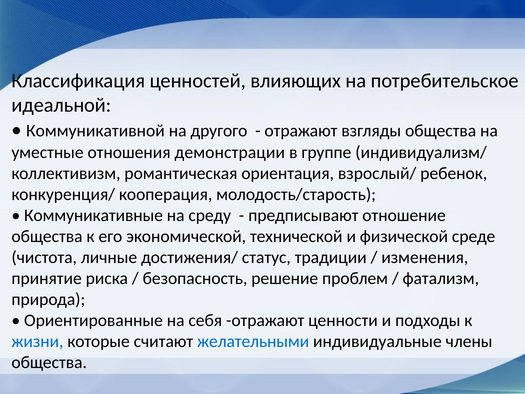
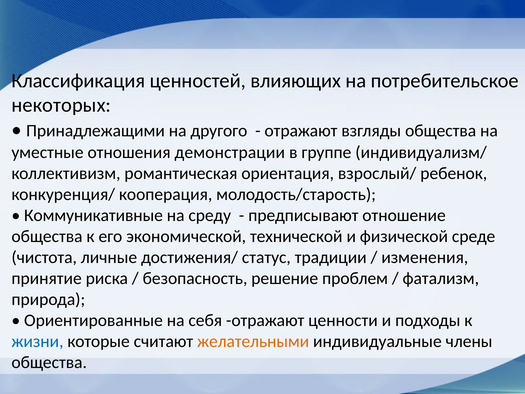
идеальной: идеальной -> некоторых (61, 105)
Коммуникативной: Коммуникативной -> Принадлежащими (95, 131)
желательными colour: blue -> orange (253, 341)
